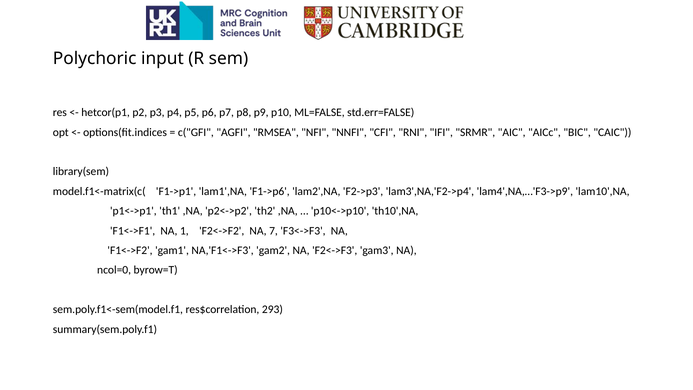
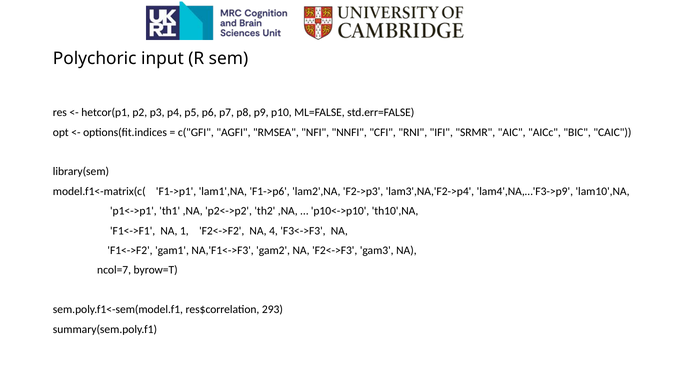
7: 7 -> 4 (273, 231)
ncol=0: ncol=0 -> ncol=7 (114, 270)
